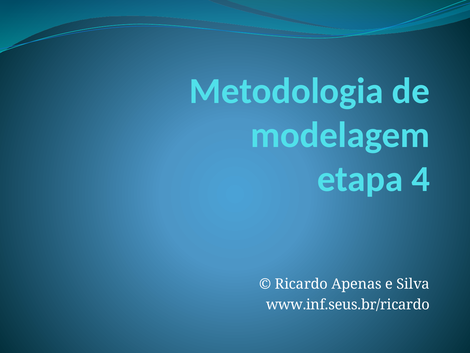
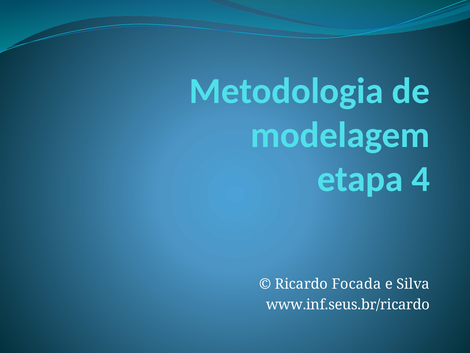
Apenas: Apenas -> Focada (356, 284)
